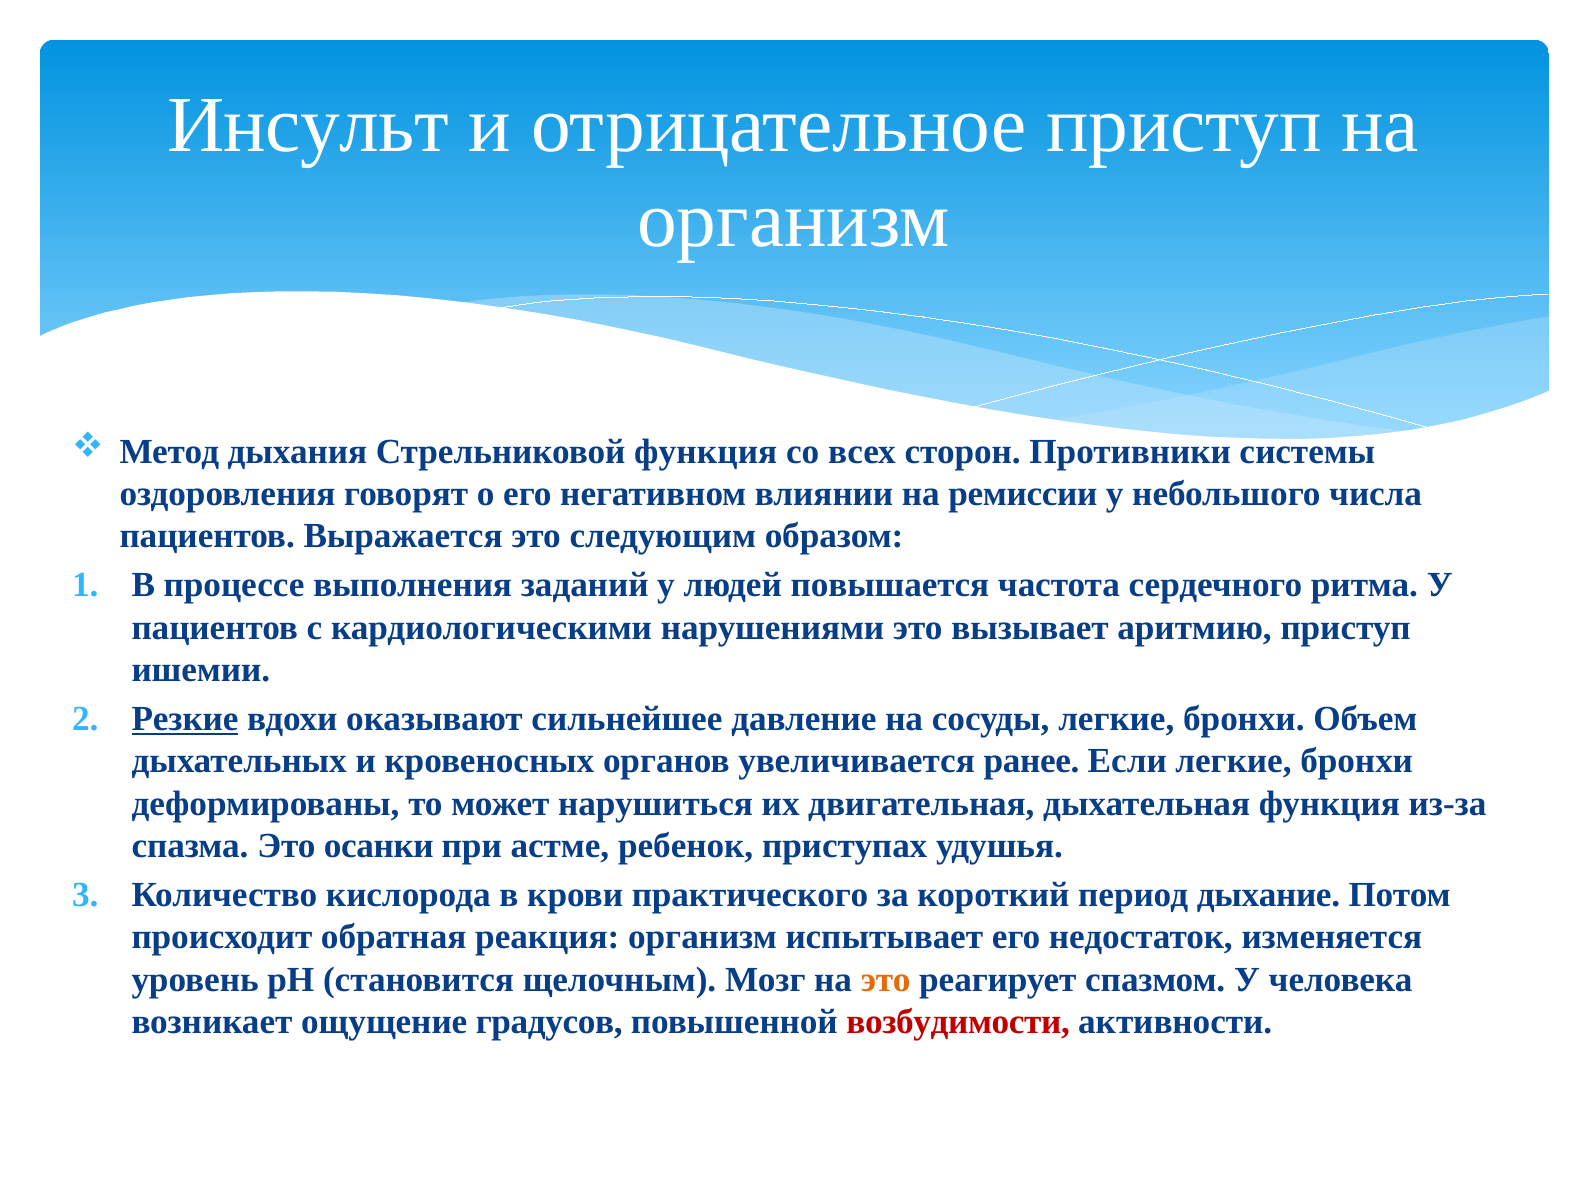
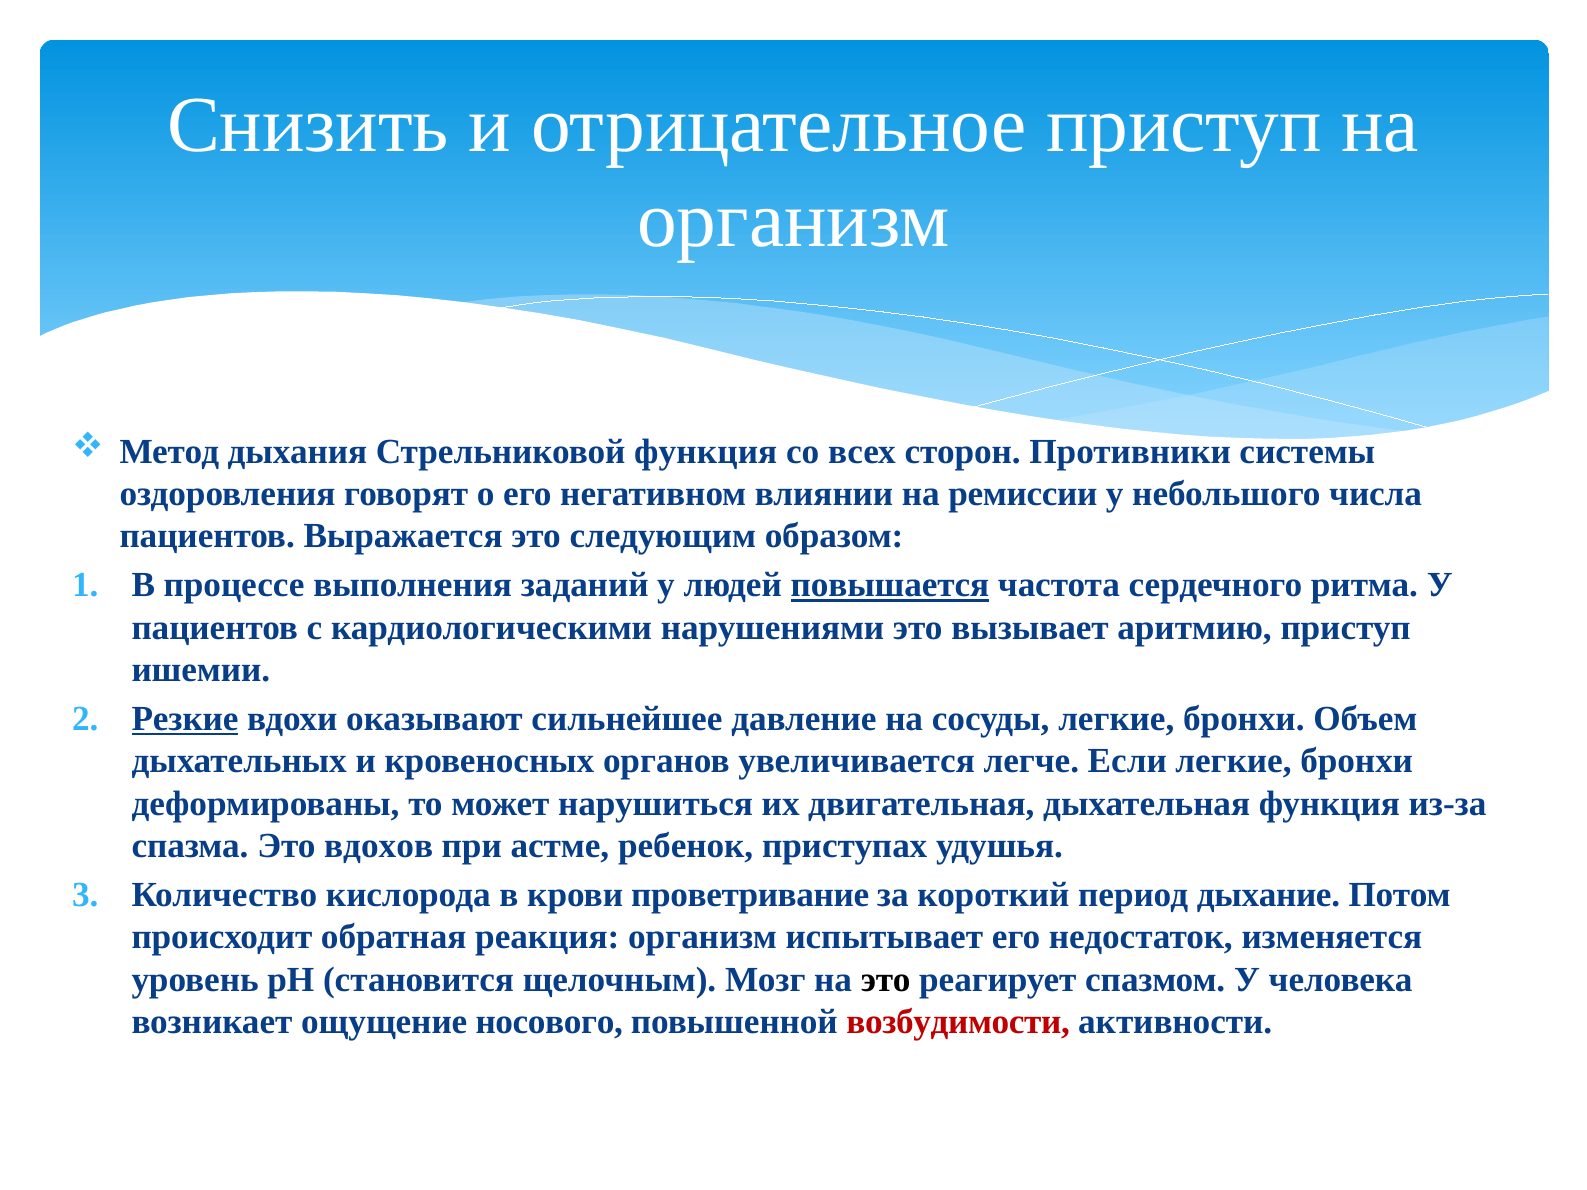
Инсульт: Инсульт -> Снизить (308, 125)
повышается underline: none -> present (890, 585)
ранее: ранее -> легче (1031, 761)
осанки: осанки -> вдохов (379, 846)
практического: практического -> проветривание (750, 895)
это colour: orange -> black (886, 980)
градусов: градусов -> носового (549, 1022)
